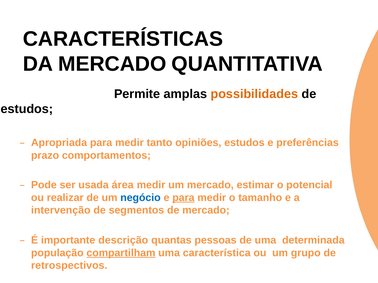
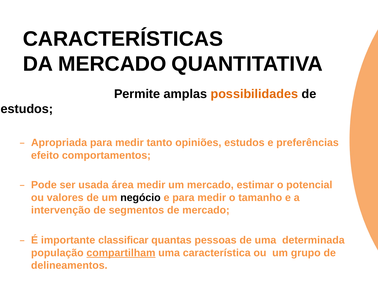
prazo: prazo -> efeito (45, 156)
realizar: realizar -> valores (65, 198)
negócio colour: blue -> black (140, 198)
para underline: present -> none (183, 198)
descrição: descrição -> classificar (123, 241)
retrospectivos: retrospectivos -> delineamentos (69, 266)
